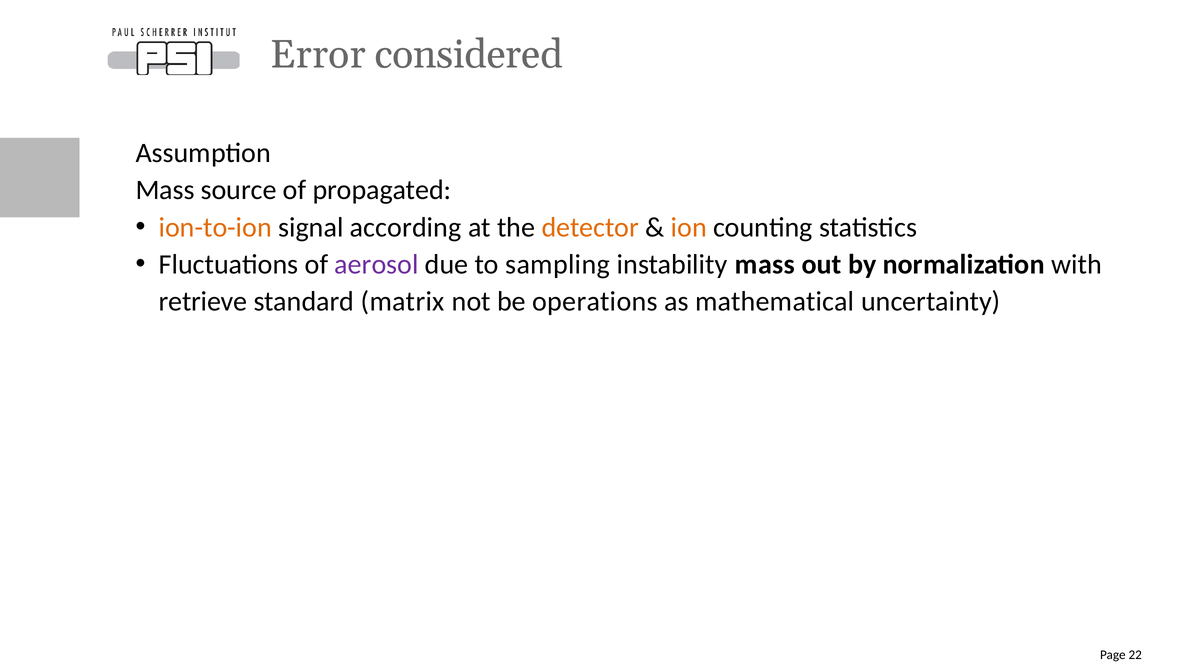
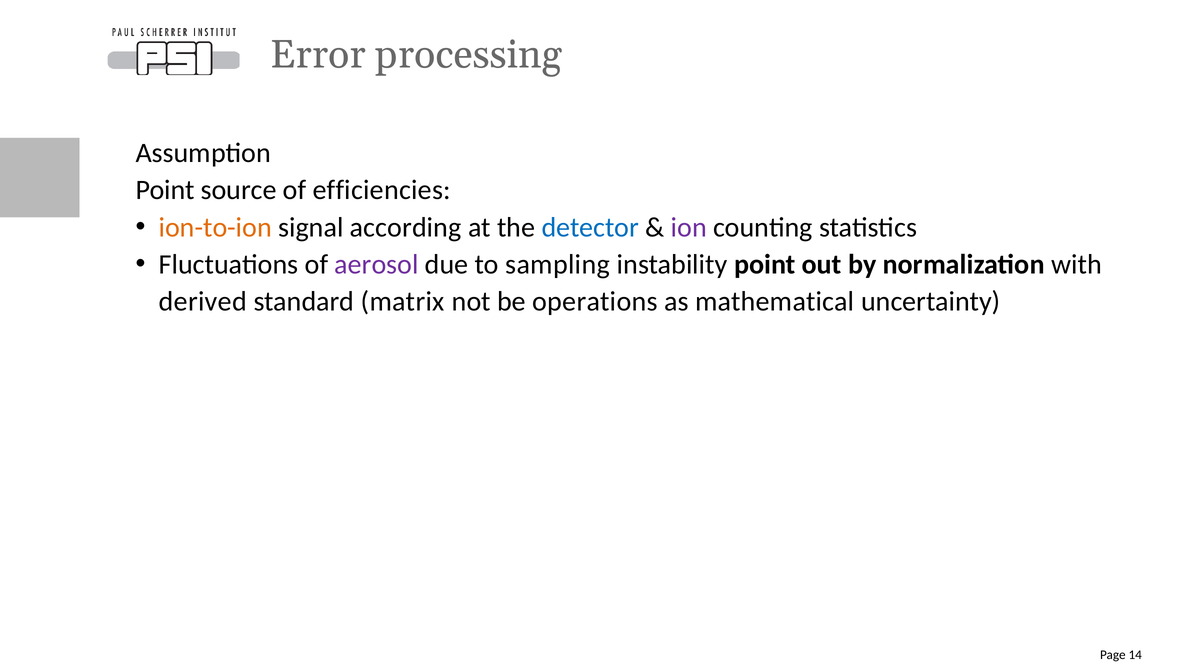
considered: considered -> processing (469, 55)
Mass: Mass -> Point (165, 190)
propagated: propagated -> efficiencies (382, 190)
detector colour: orange -> blue (590, 227)
ion colour: orange -> purple (689, 227)
instability mass: mass -> point (765, 264)
retrieve: retrieve -> derived (203, 301)
22: 22 -> 14 (1135, 655)
